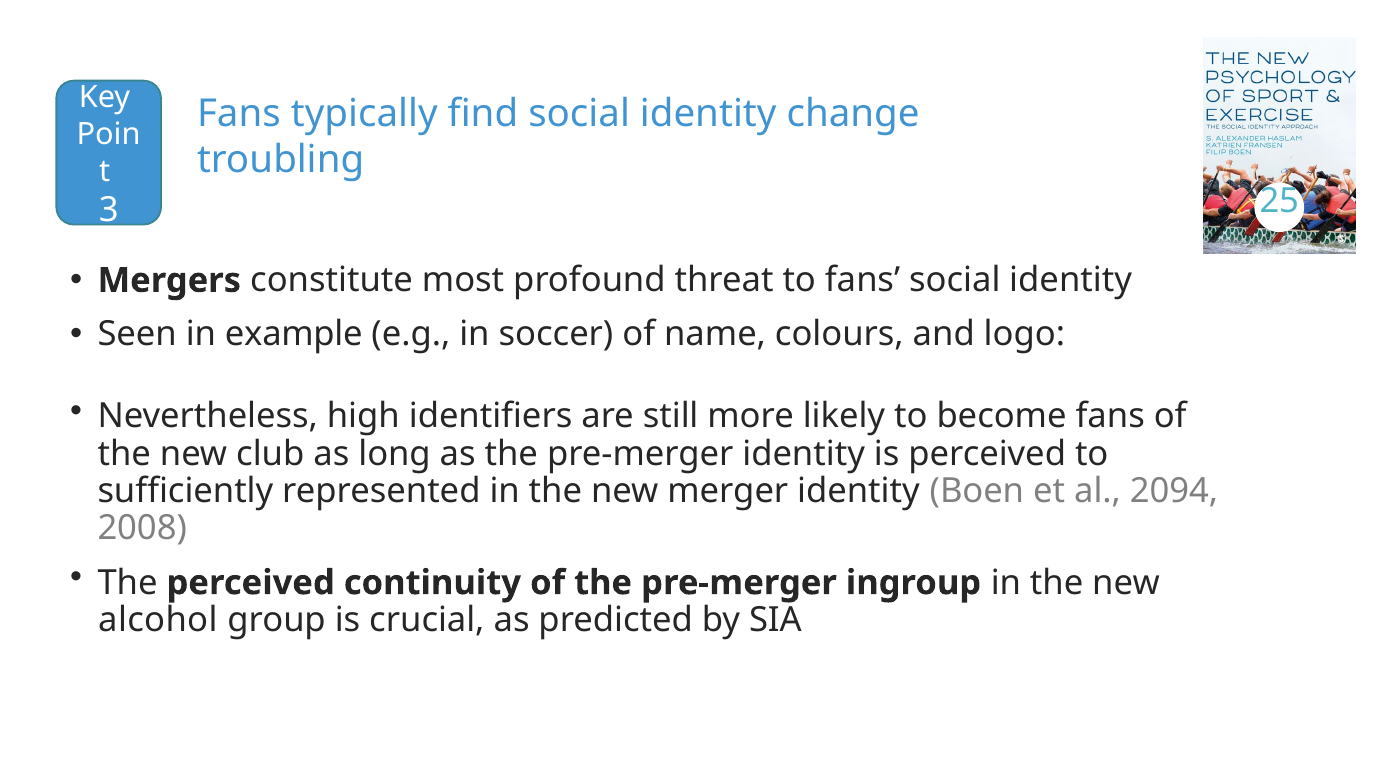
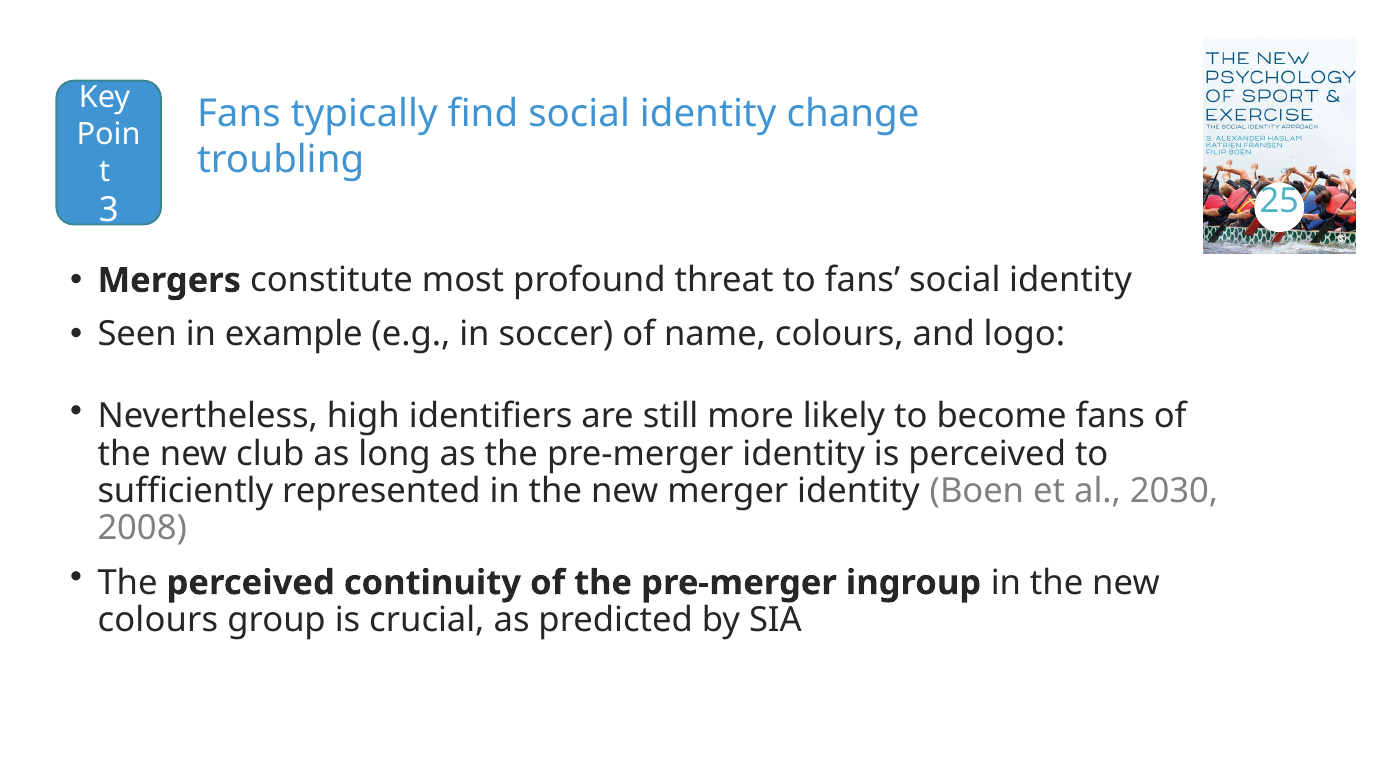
2094: 2094 -> 2030 (1174, 491)
alcohol: alcohol -> colours (158, 620)
